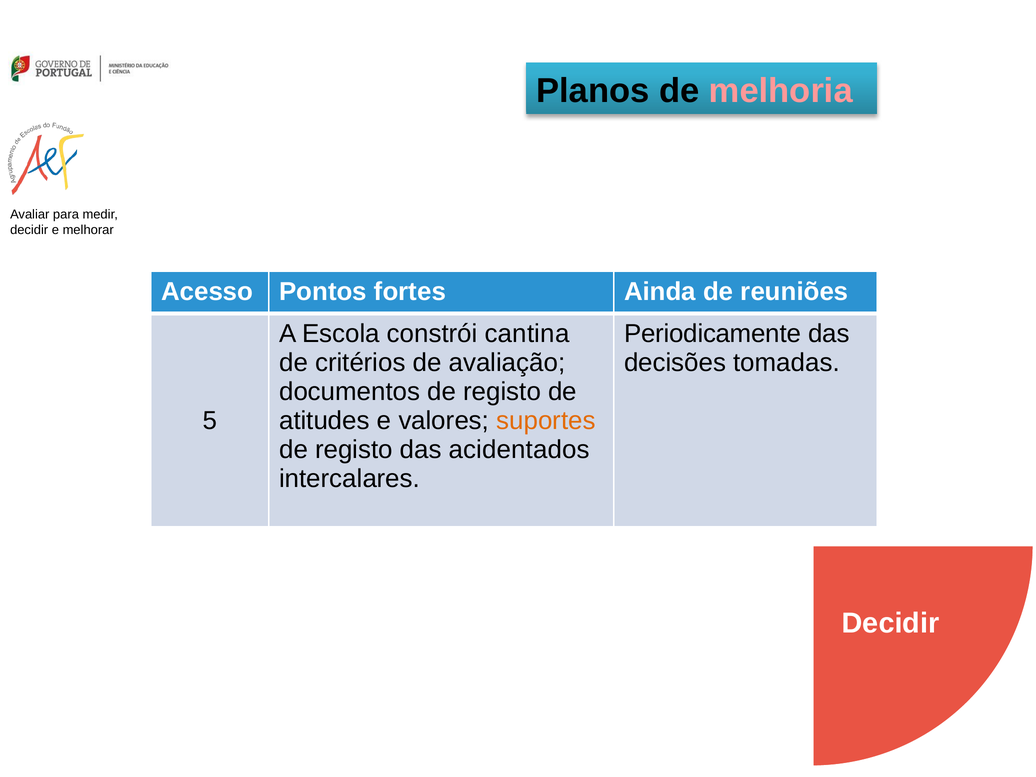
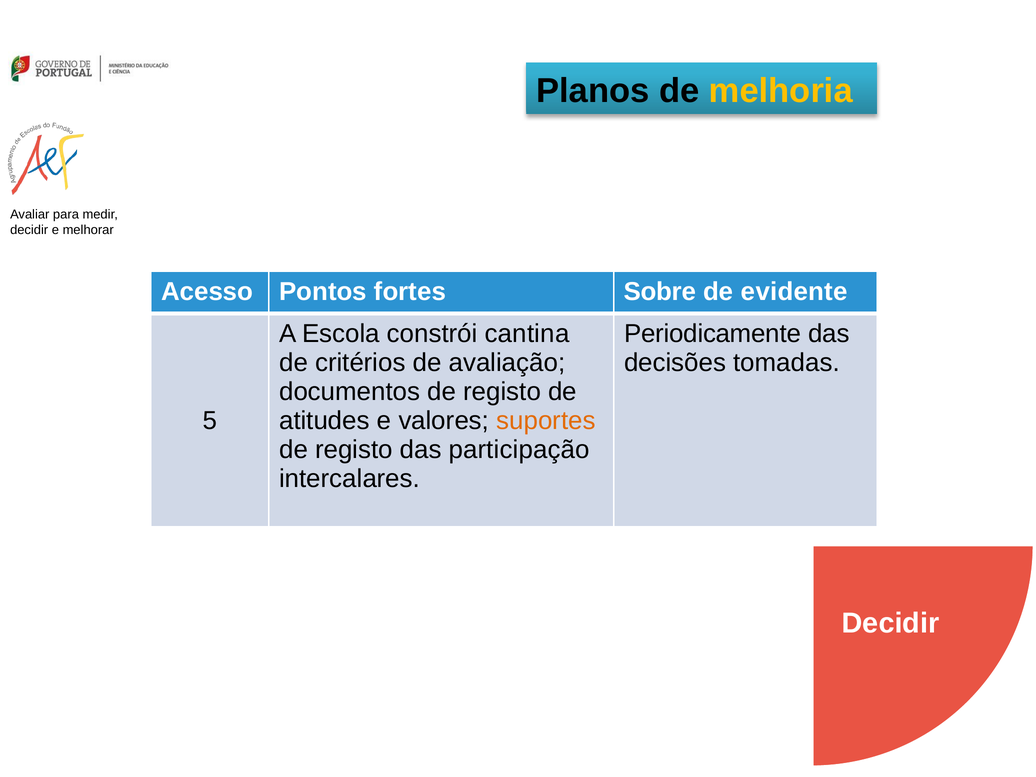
melhoria colour: pink -> yellow (781, 91)
Ainda: Ainda -> Sobre (660, 292)
reuniões: reuniões -> evidente (794, 292)
acidentados: acidentados -> participação (519, 450)
